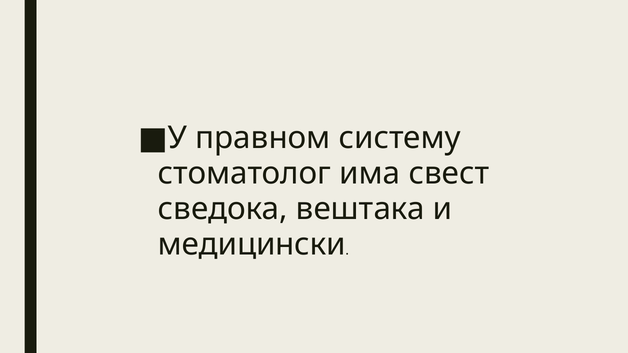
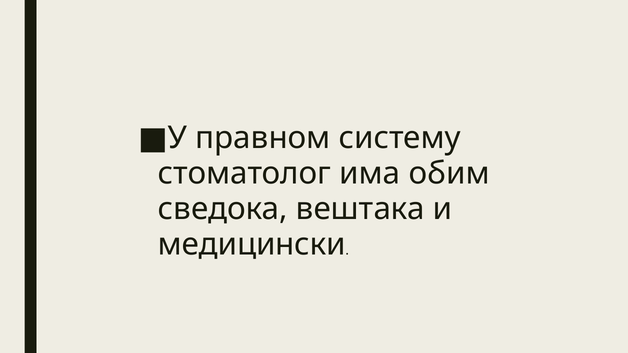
свест: свест -> обим (449, 173)
